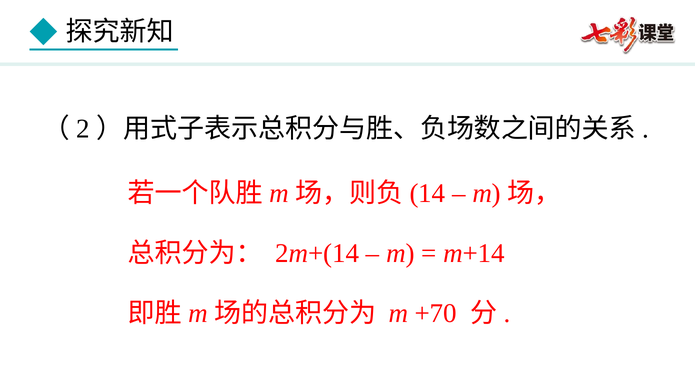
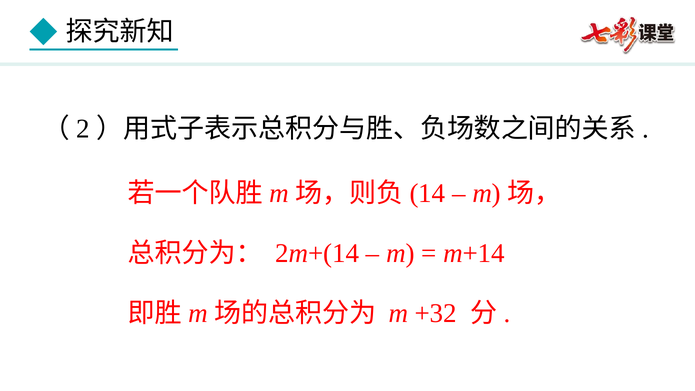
+70: +70 -> +32 (436, 313)
